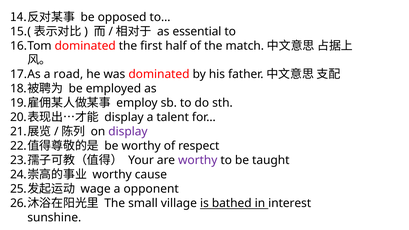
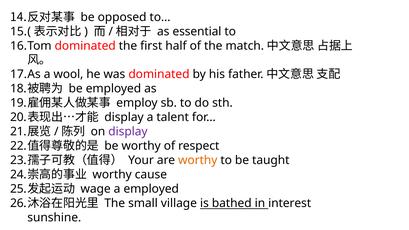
road: road -> wool (68, 74)
worthy colour: purple -> orange (198, 160)
a opponent: opponent -> employed (151, 189)
